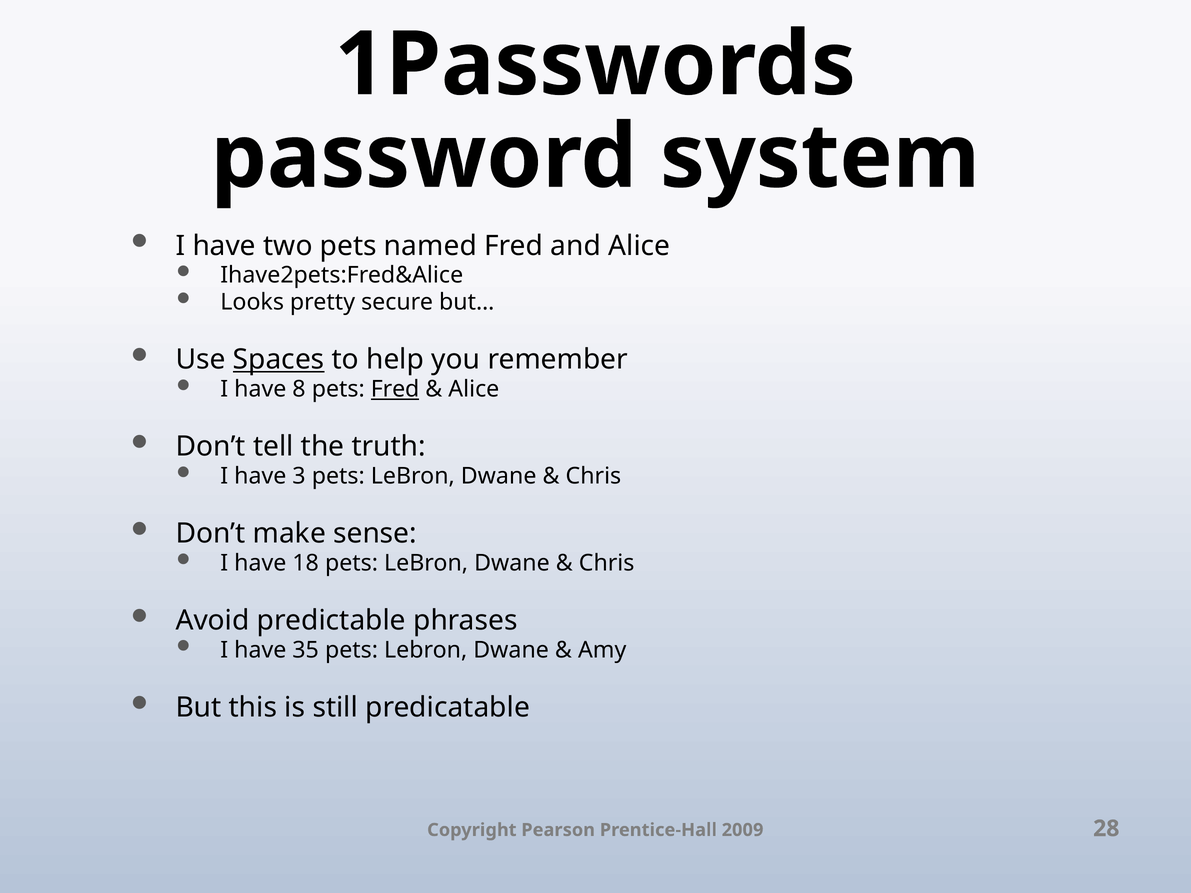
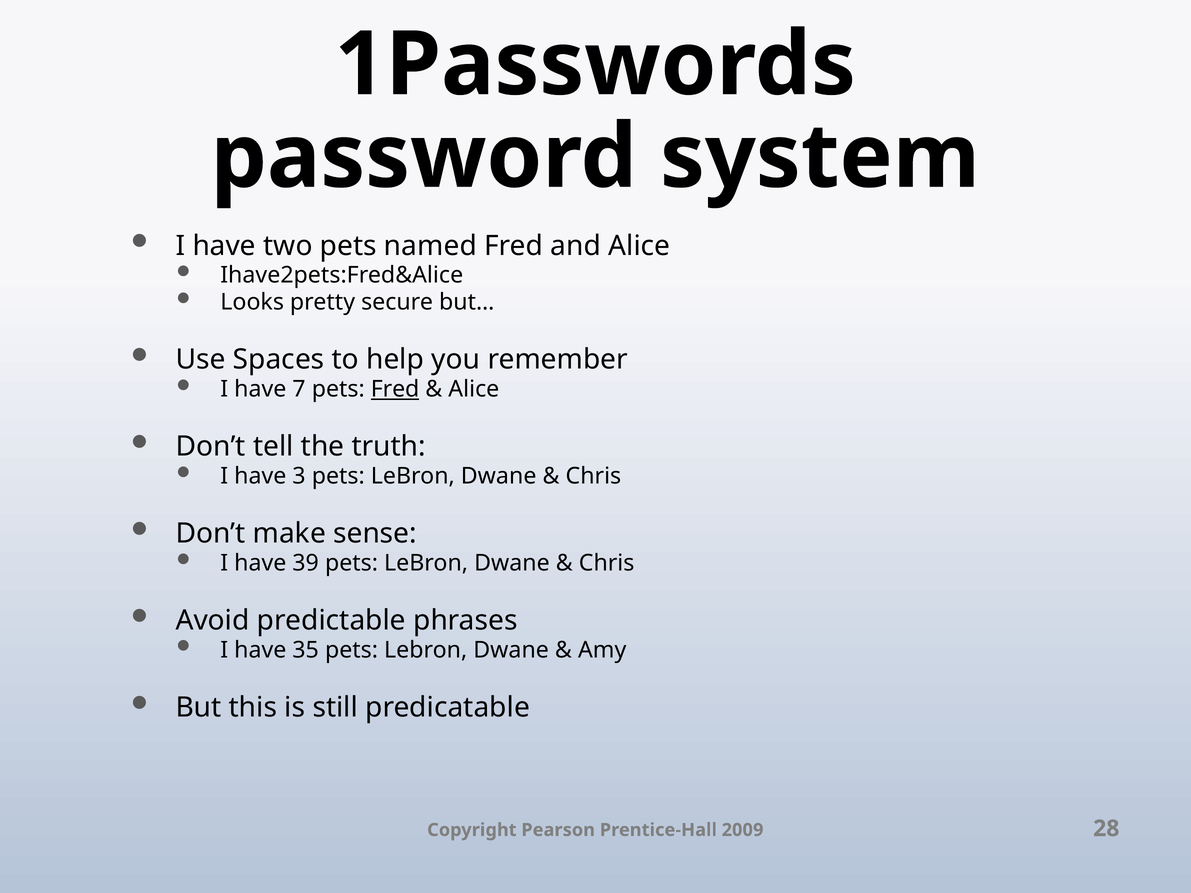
Spaces underline: present -> none (279, 360)
8: 8 -> 7 (299, 389)
18: 18 -> 39 (306, 563)
